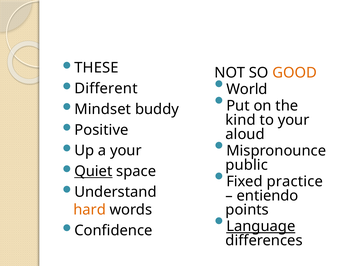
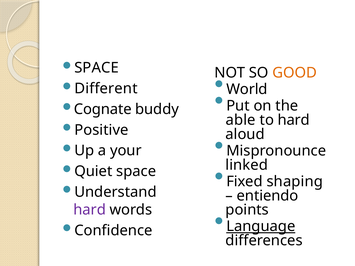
THESE: THESE -> SPACE (97, 68)
Mindset: Mindset -> Cognate (103, 109)
kind: kind -> able (241, 120)
to your: your -> hard (294, 120)
public: public -> linked (247, 165)
Quiet underline: present -> none (93, 171)
practice: practice -> shaping (295, 182)
hard colour: orange -> purple (90, 210)
